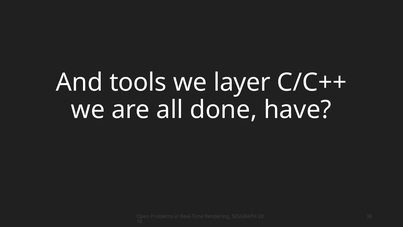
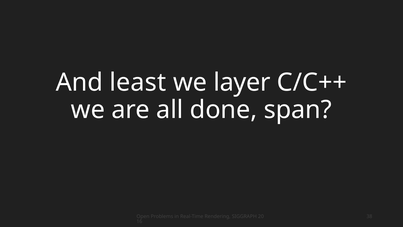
tools: tools -> least (138, 82)
have: have -> span (298, 110)
